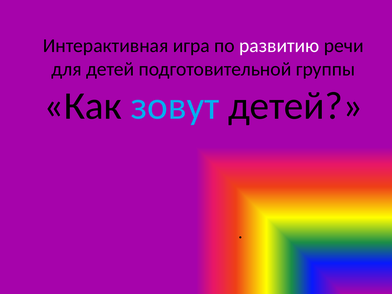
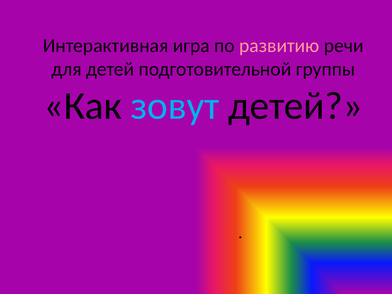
развитию colour: white -> pink (279, 46)
